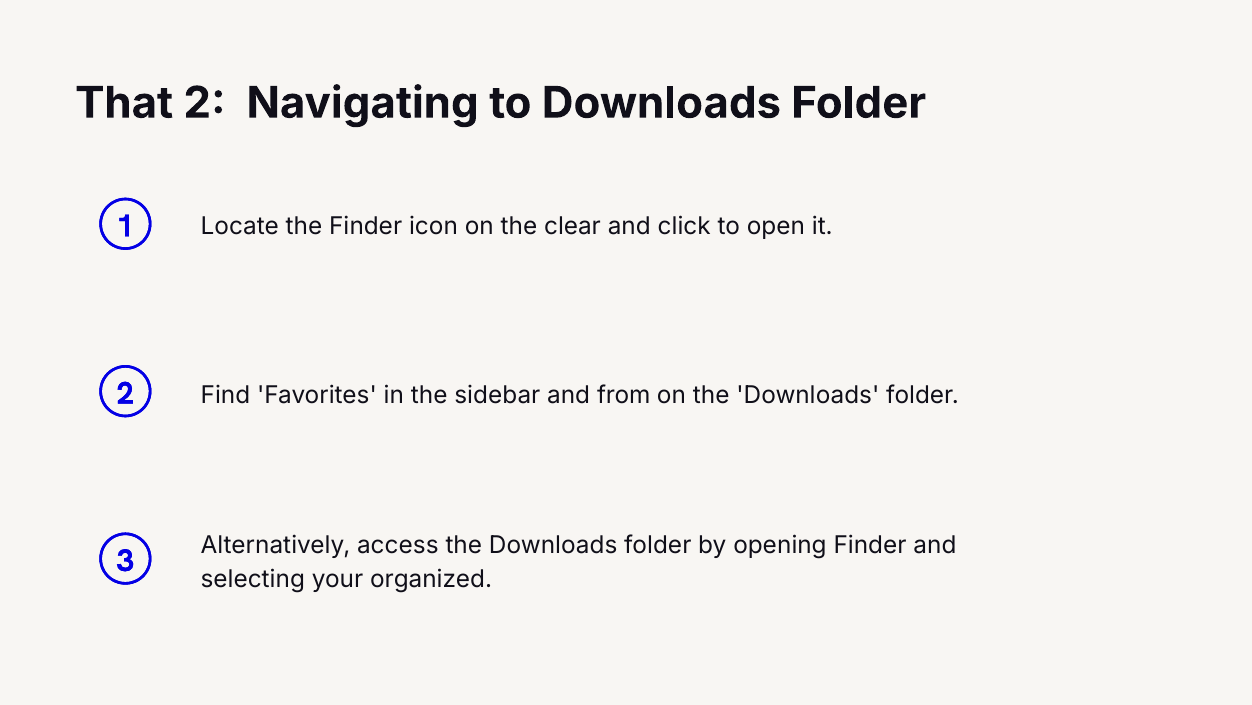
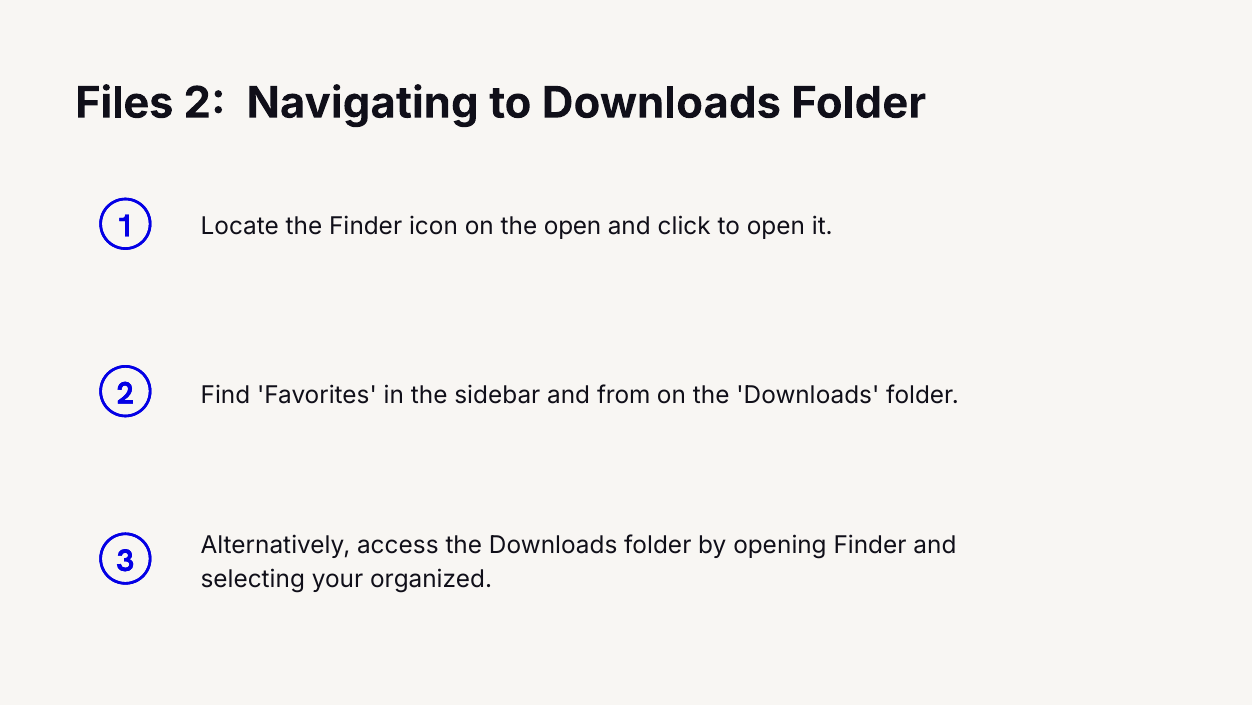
That: That -> Files (124, 103)
the clear: clear -> open (573, 226)
